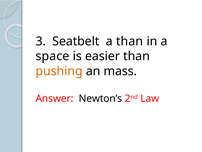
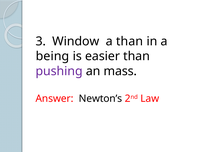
Seatbelt: Seatbelt -> Window (76, 41)
space: space -> being (52, 56)
pushing colour: orange -> purple (59, 71)
